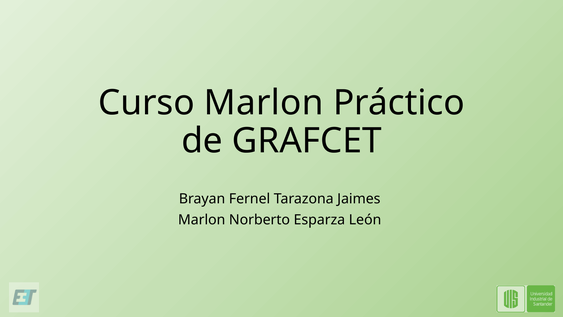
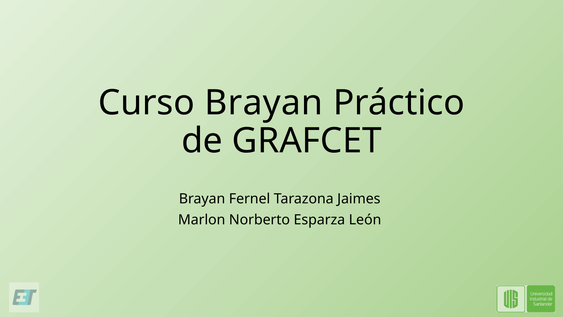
Curso Marlon: Marlon -> Brayan (264, 103)
